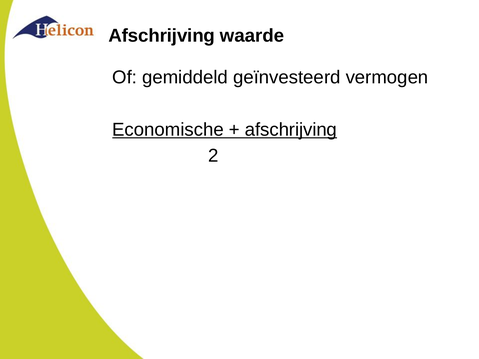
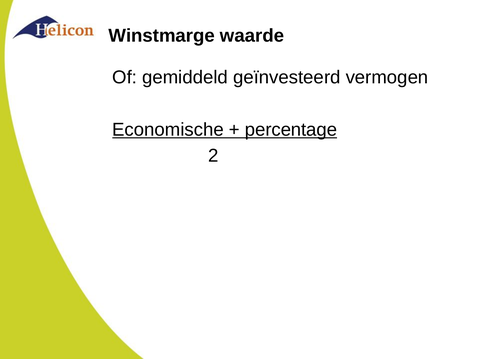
Afschrijving: Afschrijving -> Winstmarge (162, 36)
afschrijving: afschrijving -> percentage (291, 130)
